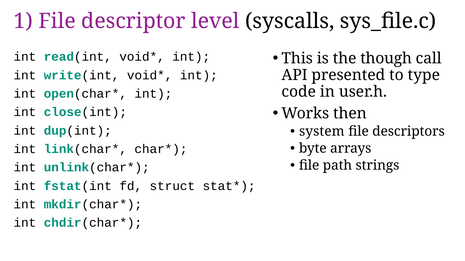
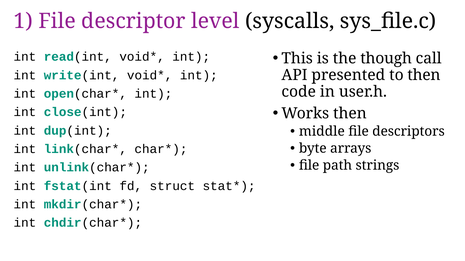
to type: type -> then (424, 75)
system: system -> middle (322, 132)
